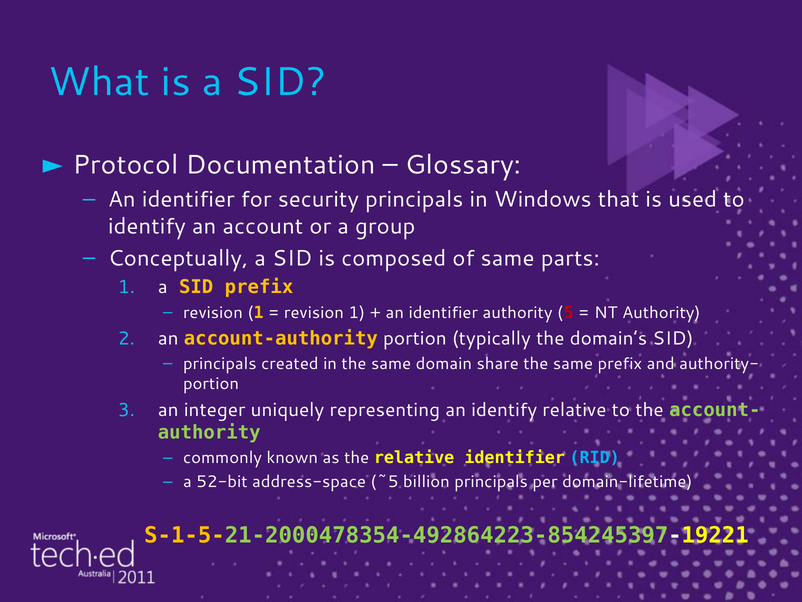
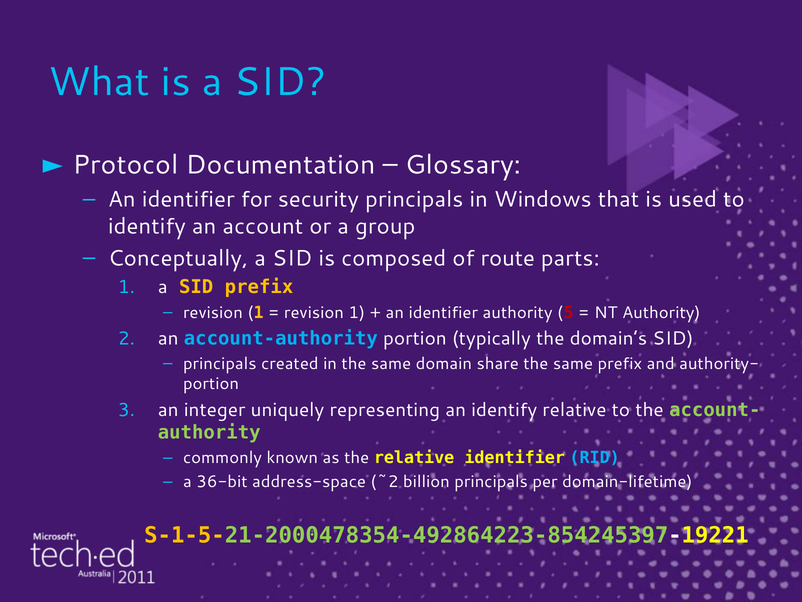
of same: same -> route (508, 258)
account-authority colour: yellow -> light blue (281, 338)
52-bit: 52-bit -> 36-bit (222, 482)
~5: ~5 -> ~2 (384, 482)
